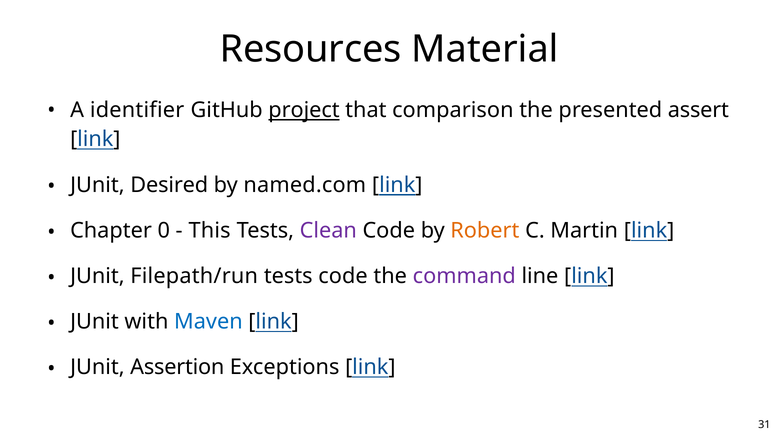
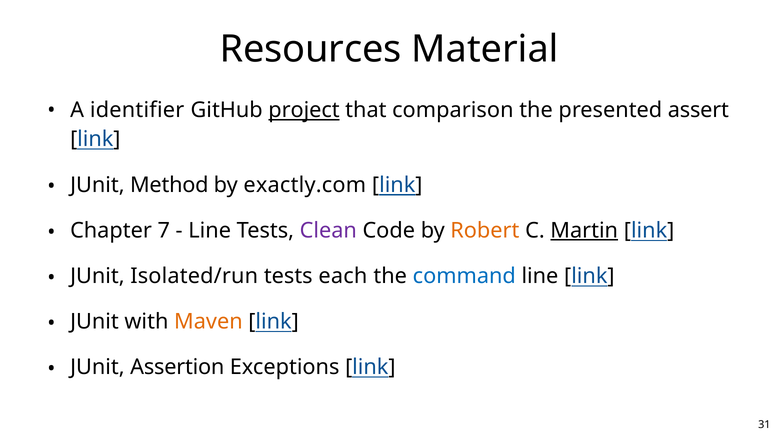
Desired: Desired -> Method (169, 185)
named.com: named.com -> exactly.com (305, 185)
0: 0 -> 7 (164, 231)
This: This -> Line (210, 231)
Martin underline: none -> present (584, 231)
Filepath/run: Filepath/run -> Isolated/run (194, 276)
tests code: code -> each (343, 276)
command colour: purple -> blue (464, 276)
Maven colour: blue -> orange (208, 322)
